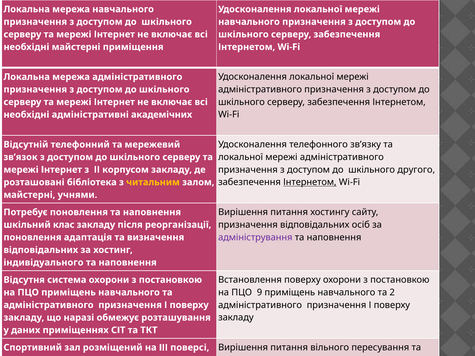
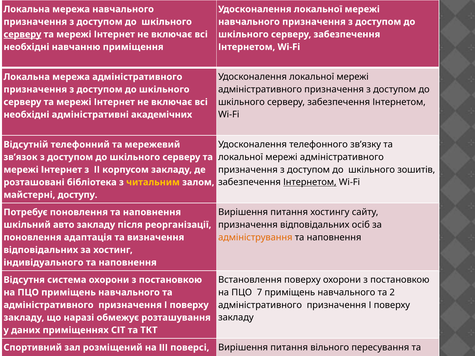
серверу underline: none -> present (22, 34)
необхідні майстерні: майстерні -> навчанню (76, 47)
другого: другого -> зошитів (416, 170)
майстерні учнями: учнями -> доступу (77, 195)
клас: клас -> авто (64, 225)
адміністрування colour: purple -> orange (255, 237)
9: 9 -> 7 (259, 293)
